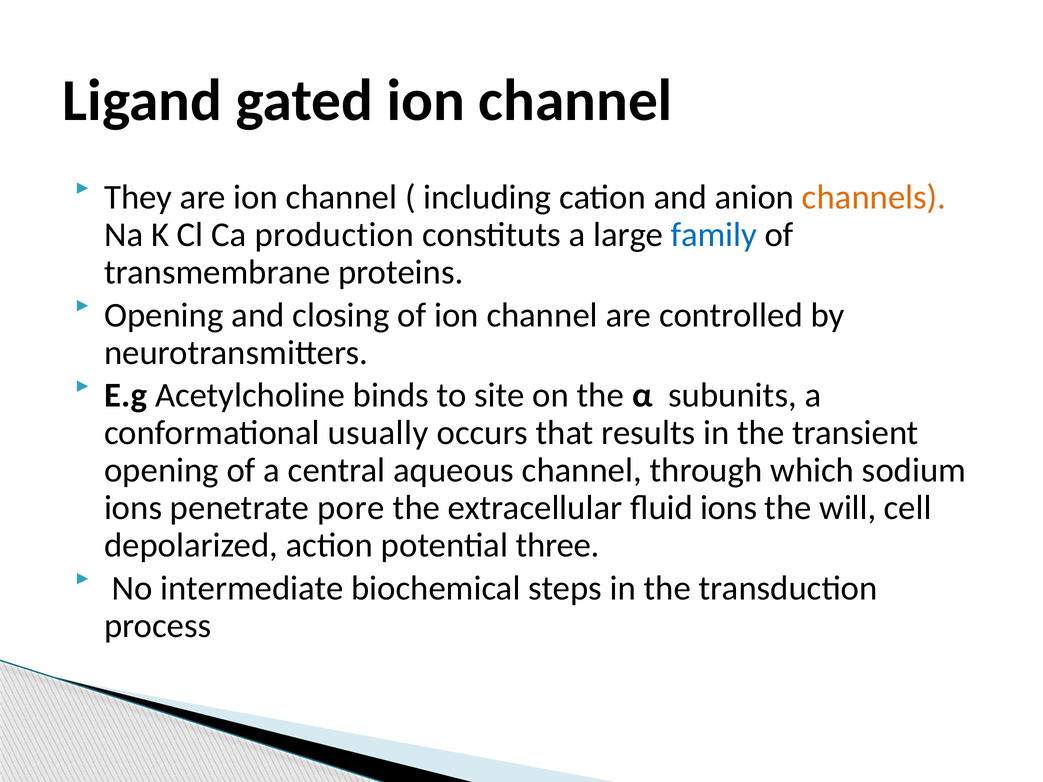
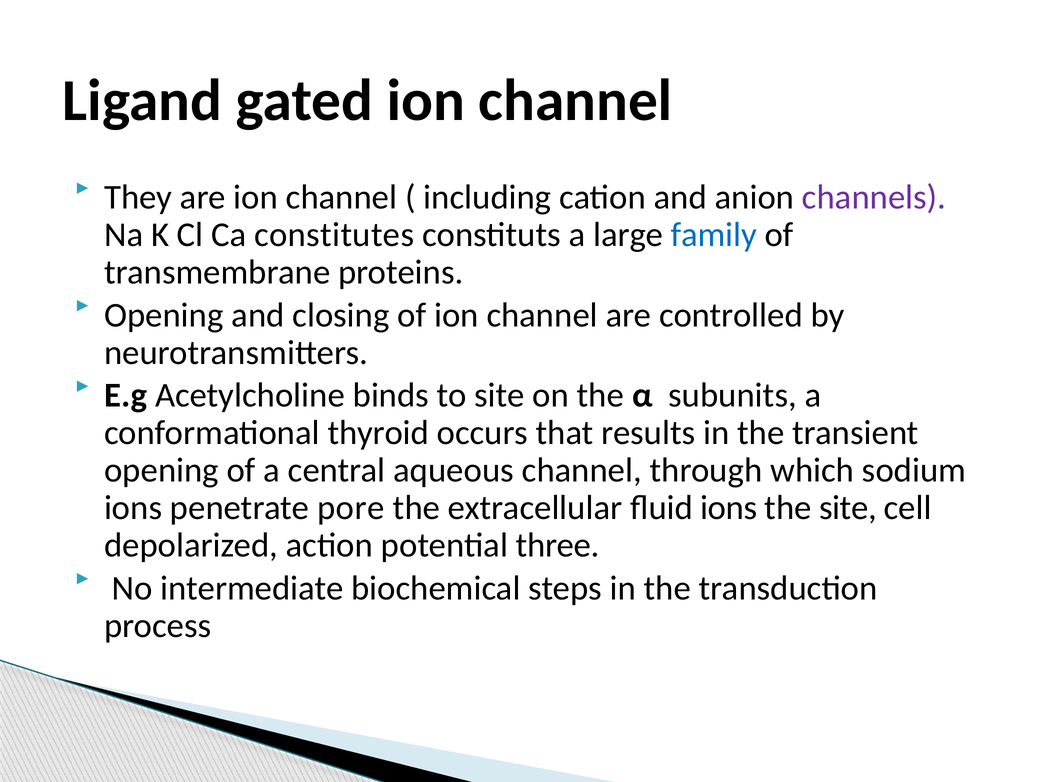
channels colour: orange -> purple (874, 197)
production: production -> constitutes (334, 235)
usually: usually -> thyroid (378, 433)
the will: will -> site (848, 508)
